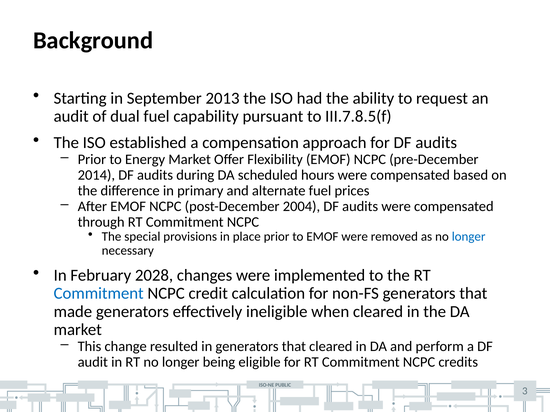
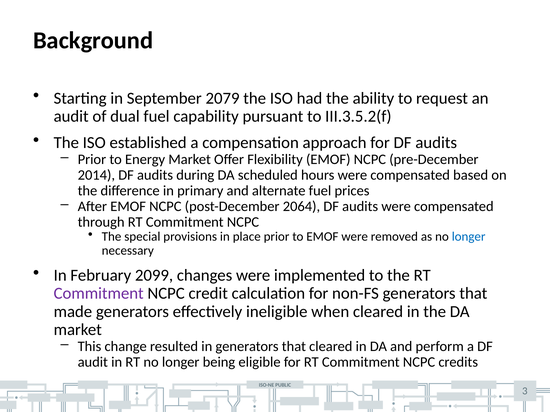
2013: 2013 -> 2079 (223, 98)
III.7.8.5(f: III.7.8.5(f -> III.3.5.2(f (358, 116)
2004: 2004 -> 2064 (301, 206)
2028: 2028 -> 2099 (154, 276)
Commitment colour: blue -> purple (99, 294)
